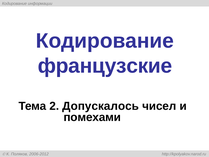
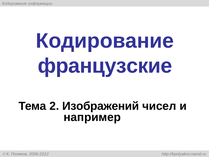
Допускалось: Допускалось -> Изображений (101, 106)
помехами: помехами -> например (92, 117)
